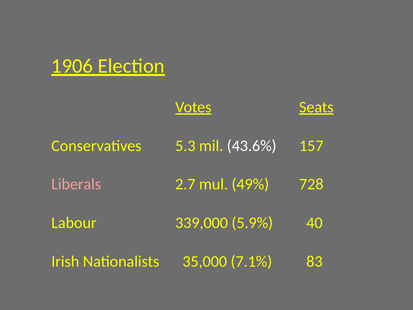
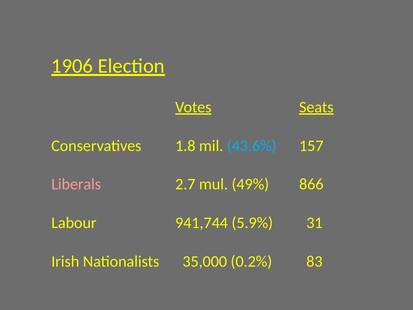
5.3: 5.3 -> 1.8 (185, 146)
43.6% colour: white -> light blue (252, 146)
728: 728 -> 866 (311, 184)
339,000: 339,000 -> 941,744 (202, 223)
40: 40 -> 31 (314, 223)
7.1%: 7.1% -> 0.2% (251, 261)
